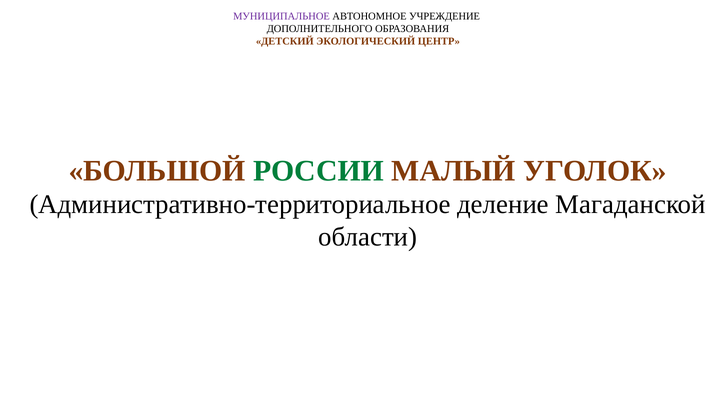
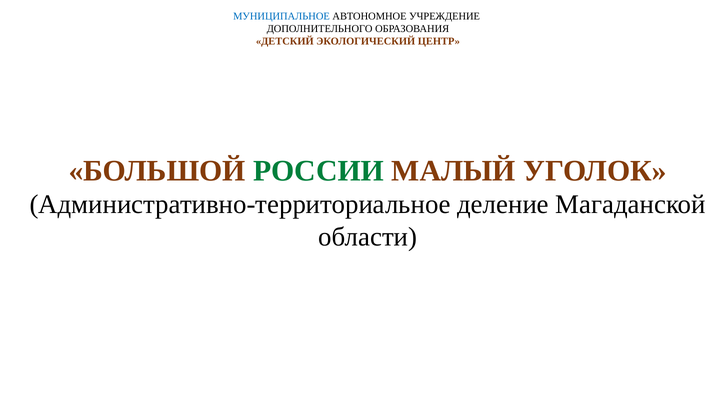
МУНИЦИПАЛЬНОЕ colour: purple -> blue (281, 16)
